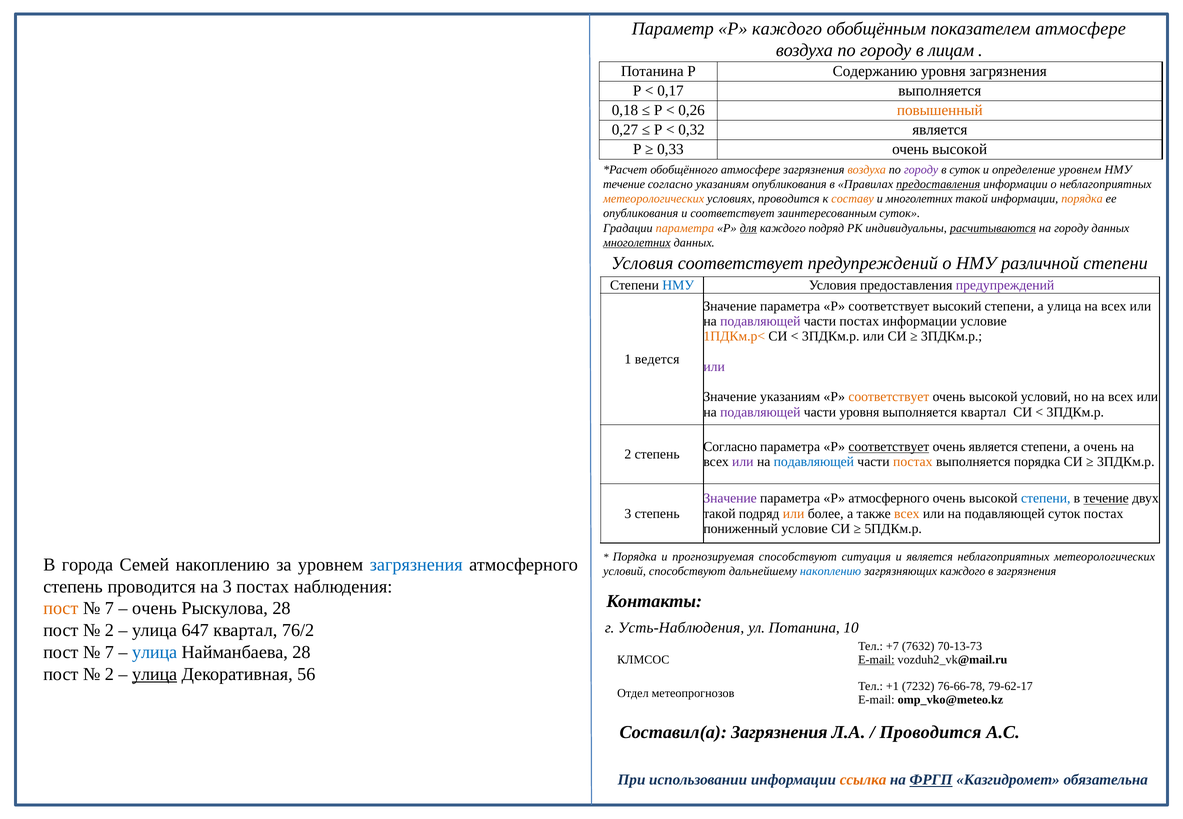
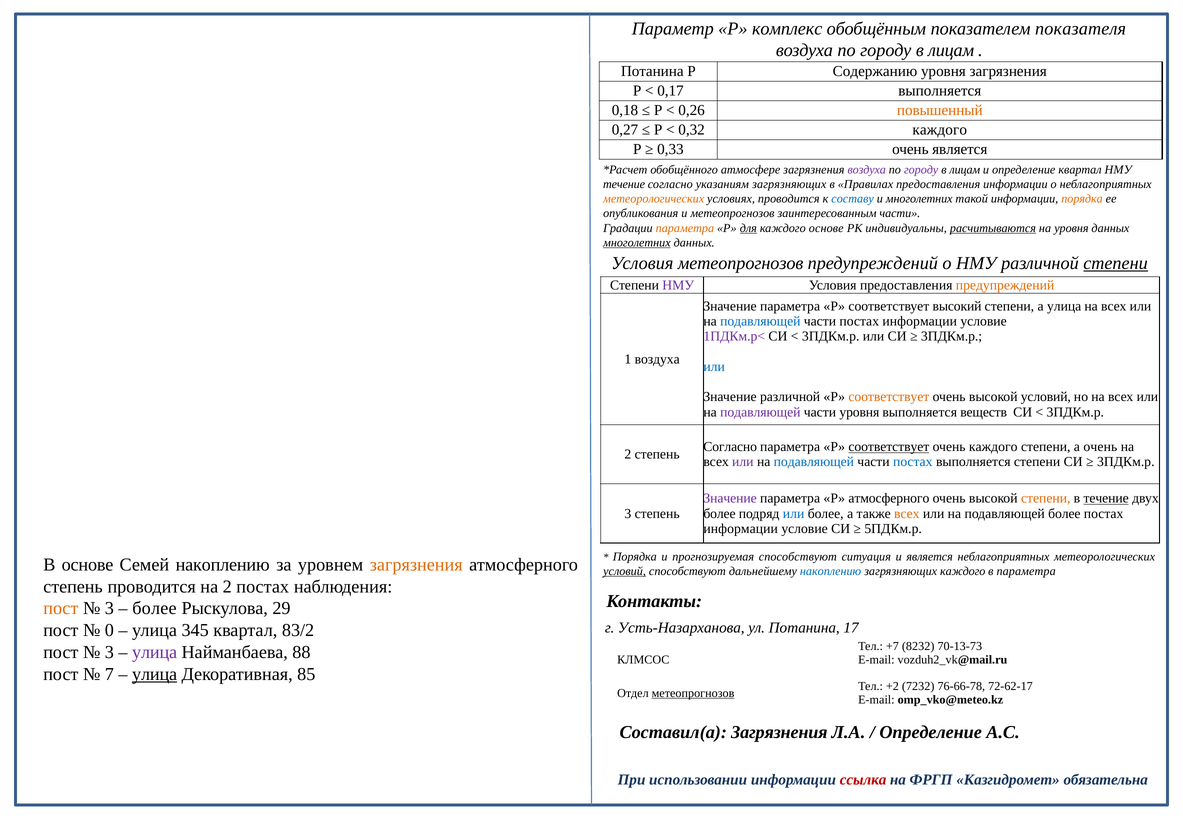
Р каждого: каждого -> комплекс (787, 29)
показателем атмосфере: атмосфере -> показателя (1081, 29)
0,32 является: является -> каждого (940, 130)
0,33 очень высокой: высокой -> является (960, 149)
воздуха colour: orange -> purple (867, 170)
суток: суток -> лицам (965, 170)
определение уровнем: уровнем -> квартал (1080, 170)
указаниям опубликования: опубликования -> загрязняющих (789, 184)
предоставления underline: present -> none (938, 184)
составу colour: orange -> blue (853, 199)
и соответствует: соответствует -> метеопрогнозов (732, 213)
заинтересованным суток: суток -> части (900, 213)
каждого подряд: подряд -> основе (826, 228)
на городу: городу -> уровня (1071, 228)
Условия соответствует: соответствует -> метеопрогнозов (741, 263)
степени underline: none -> present (1116, 263)
НМУ colour: blue -> purple (678, 285)
предупреждений colour: purple -> orange (1005, 285)
подавляющей colour: purple -> blue (760, 321)
1ПДКм.р< colour: orange -> purple (734, 336)
1 ведется: ведется -> воздуха (657, 359)
или colour: purple -> blue (714, 367)
Значение указаниям: указаниям -> различной (790, 397)
выполняется квартал: квартал -> веществ (984, 412)
очень является: является -> каждого (993, 447)
постах colour: orange -> blue (913, 462)
выполняется порядка: порядка -> степени (1037, 462)
степени colour: blue -> orange (1046, 498)
такой: такой -> более (720, 514)
или colour: orange -> blue (794, 514)
подавляющей суток: суток -> более (1064, 514)
пониженный: пониженный -> информации (741, 529)
В города: города -> основе (88, 565)
загрязнения colour: blue -> orange (416, 565)
условий underline: none -> present (625, 571)
в загрязнения: загрязнения -> параметра (1026, 571)
на 3: 3 -> 2 (227, 587)
7: 7 -> 3 (109, 608)
очень: очень -> более (154, 608)
Рыскулова 28: 28 -> 29 (281, 608)
Усть-Наблюдения: Усть-Наблюдения -> Усть-Назарханова (681, 627)
10: 10 -> 17 (851, 627)
2: 2 -> 0 (109, 630)
647: 647 -> 345 (195, 630)
76/2: 76/2 -> 83/2 (298, 630)
7632: 7632 -> 8232 (918, 646)
7: 7 -> 3 (109, 652)
улица colour: blue -> purple (155, 652)
Найманбаева 28: 28 -> 88 (301, 652)
E-mail underline: present -> none (876, 660)
2: 2 -> 7 (109, 674)
56: 56 -> 85 (306, 674)
+1: +1 -> +2 (892, 686)
79-62-17: 79-62-17 -> 72-62-17 (1010, 686)
метеопрогнозов underline: none -> present (693, 693)
Проводится: Проводится -> Определение (931, 732)
ссылка colour: orange -> red (863, 780)
ФРГП underline: present -> none (931, 780)
